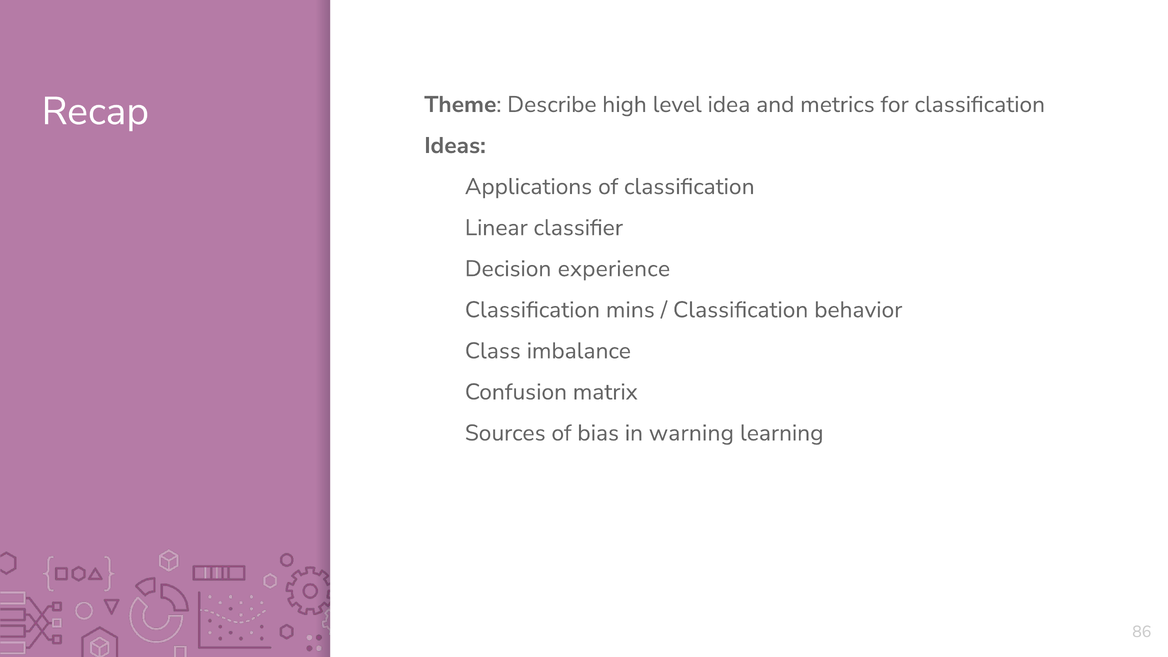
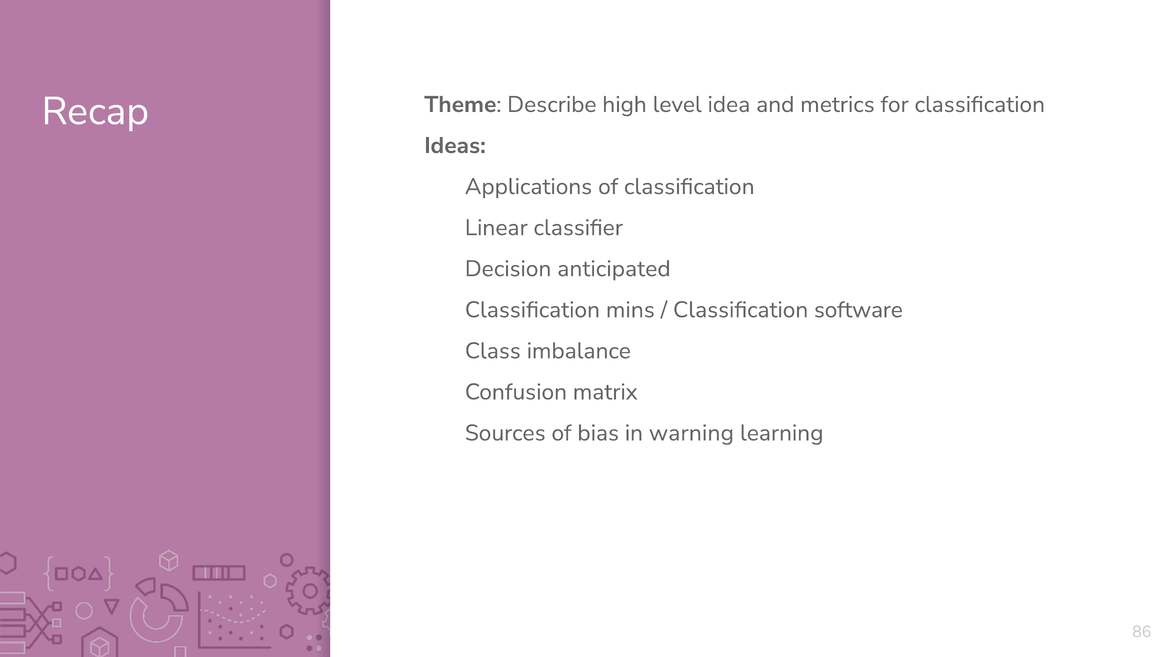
experience: experience -> anticipated (614, 269)
behavior: behavior -> software (858, 310)
